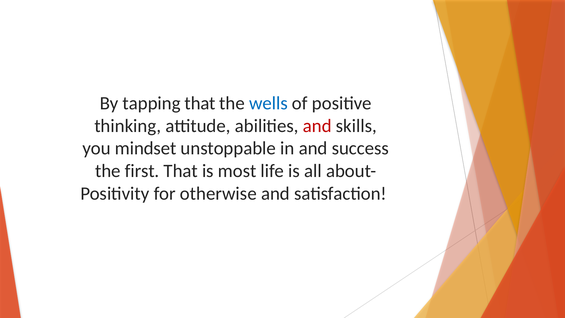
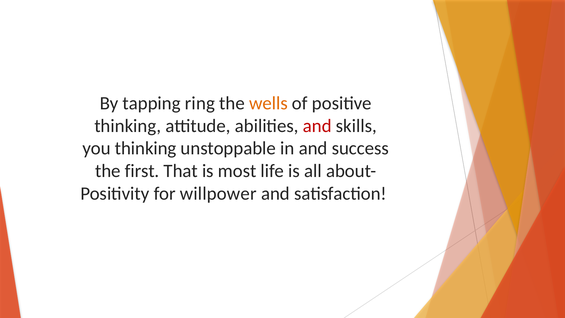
tapping that: that -> ring (200, 103)
wells colour: blue -> orange (268, 103)
you mindset: mindset -> thinking (146, 148)
otherwise: otherwise -> willpower (218, 194)
